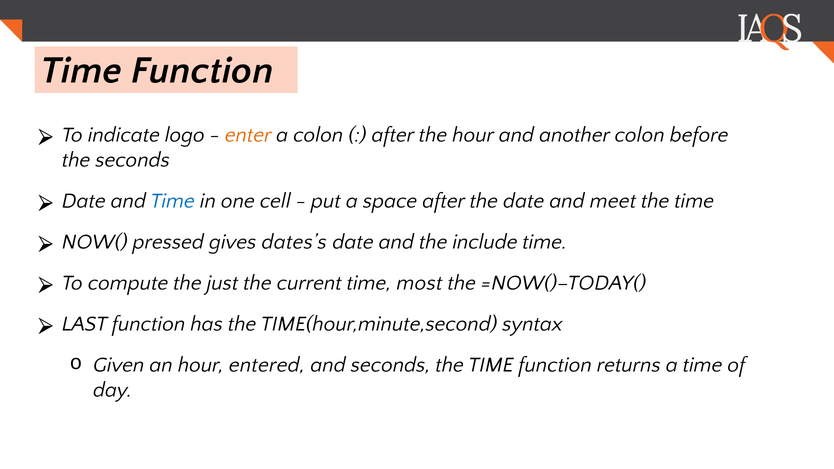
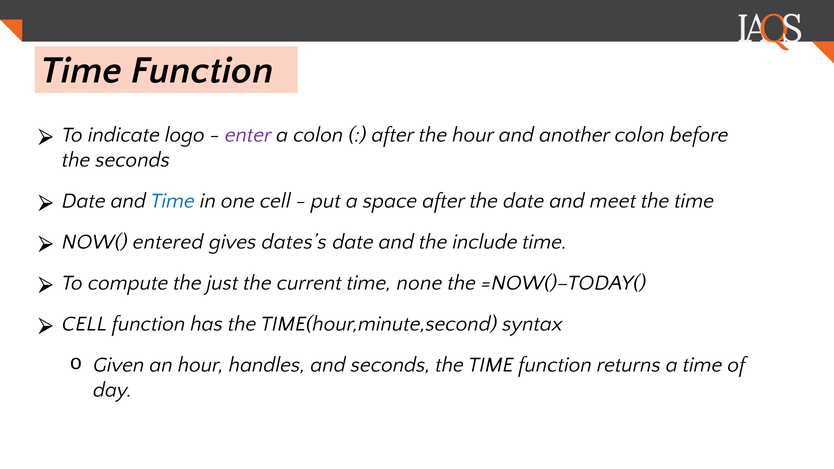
enter colour: orange -> purple (248, 135)
pressed: pressed -> entered (168, 242)
most: most -> none (420, 283)
LAST: LAST -> CELL (84, 324)
entered: entered -> handles (267, 365)
